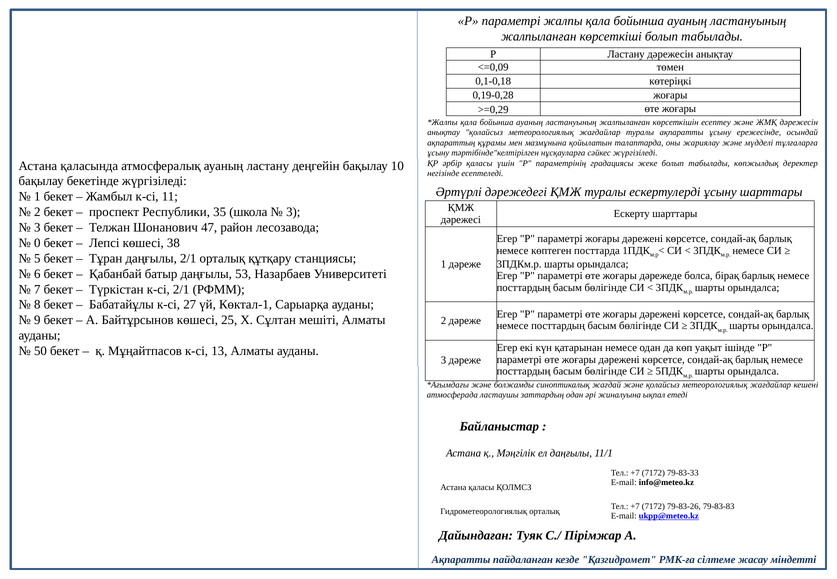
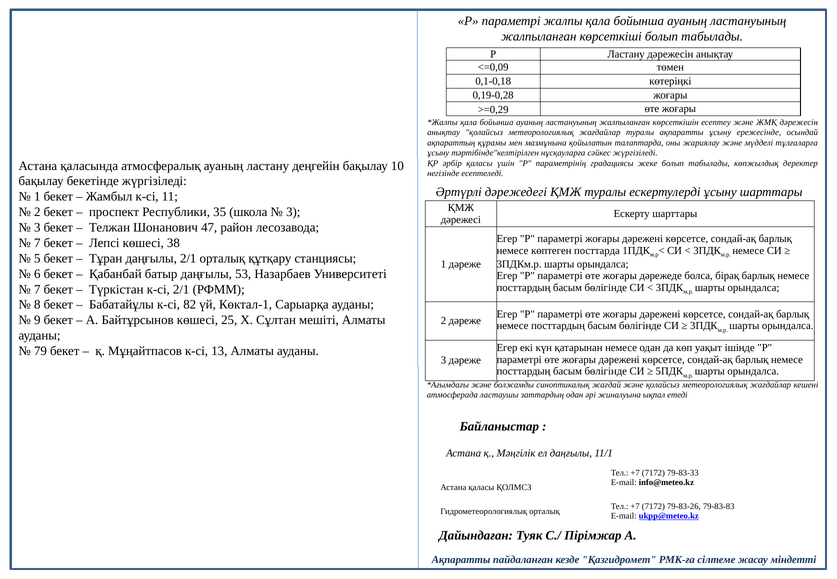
0: 0 -> 7 (37, 243)
27: 27 -> 82 (190, 305)
50: 50 -> 79 (40, 351)
